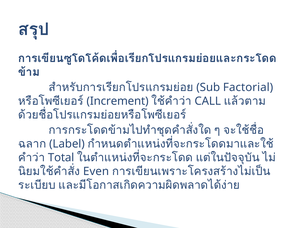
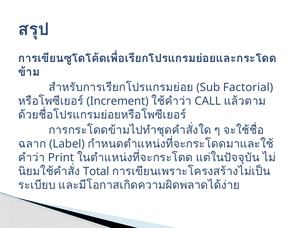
Total: Total -> Print (61, 158)
Even: Even -> Total (96, 171)
